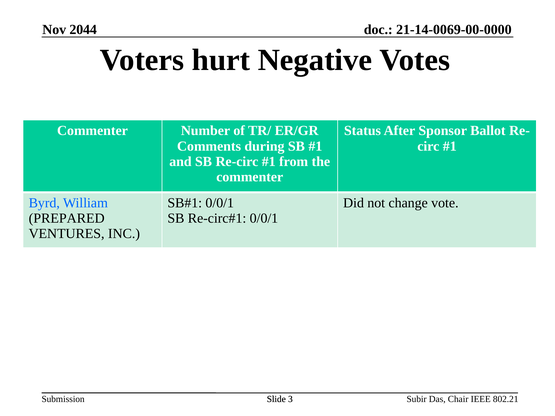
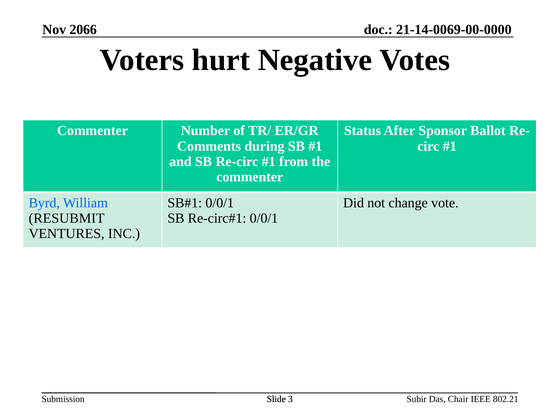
2044: 2044 -> 2066 (83, 30)
PREPARED: PREPARED -> RESUBMIT (67, 218)
